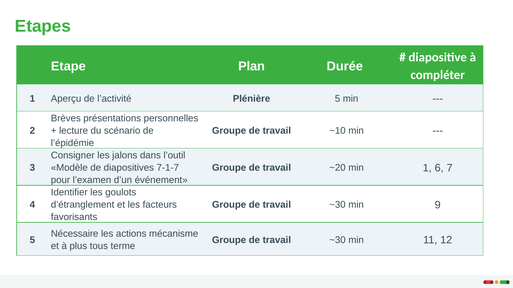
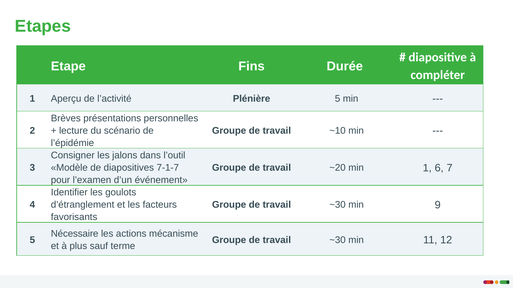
Plan: Plan -> Fins (252, 66)
tous: tous -> sauf (99, 247)
